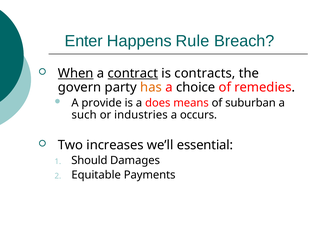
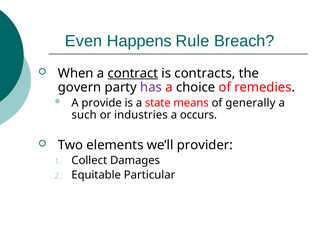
Enter: Enter -> Even (84, 41)
When underline: present -> none (76, 73)
has colour: orange -> purple (151, 87)
does: does -> state (158, 103)
suburban: suburban -> generally (250, 103)
increases: increases -> elements (115, 145)
essential: essential -> provider (205, 145)
Should: Should -> Collect (89, 160)
Payments: Payments -> Particular (150, 175)
